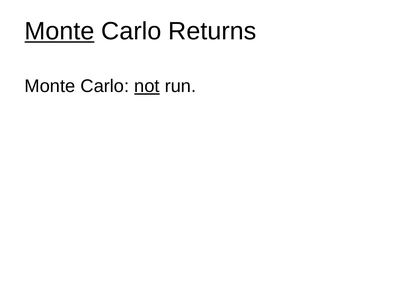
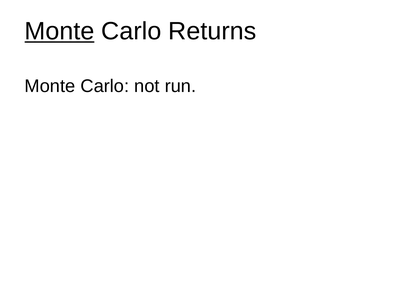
not underline: present -> none (147, 86)
